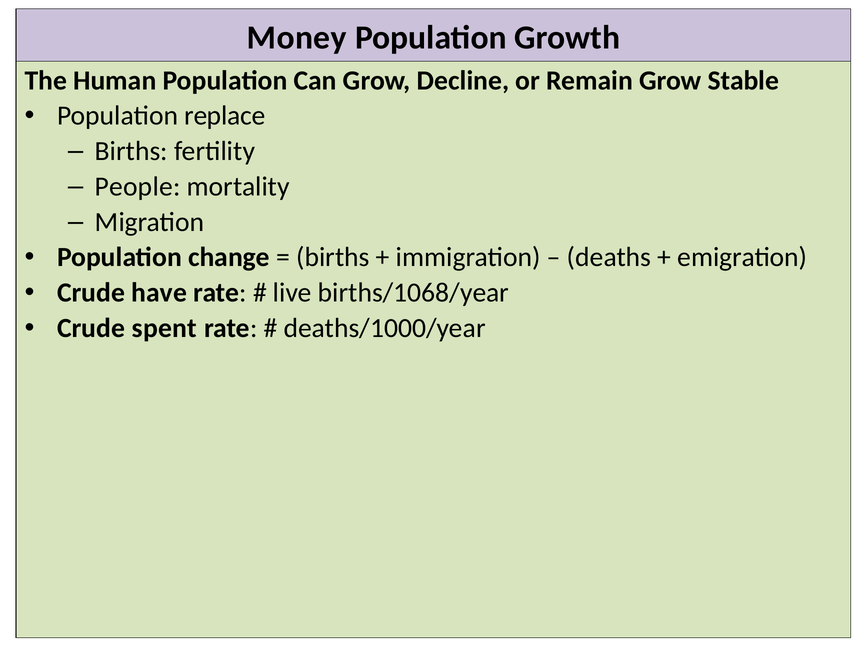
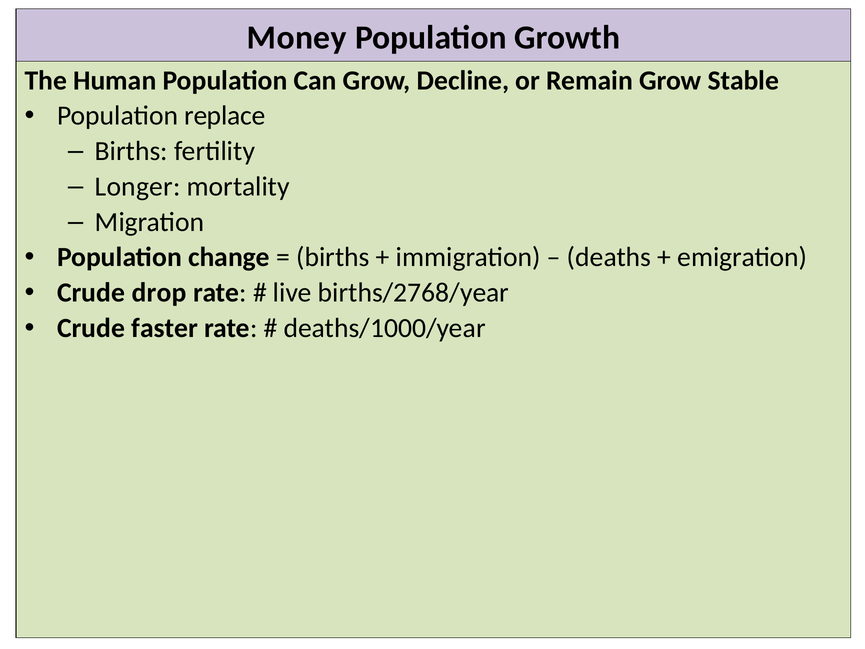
People: People -> Longer (138, 186)
have: have -> drop (159, 293)
births/1068/year: births/1068/year -> births/2768/year (413, 293)
spent: spent -> faster (165, 328)
